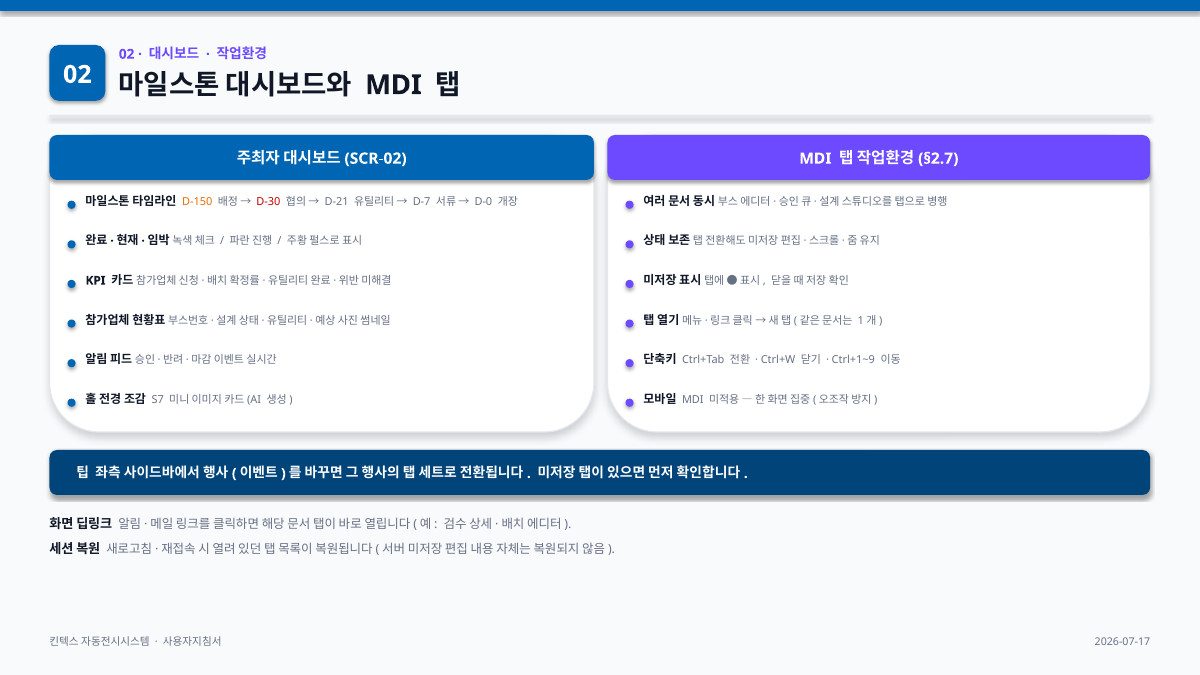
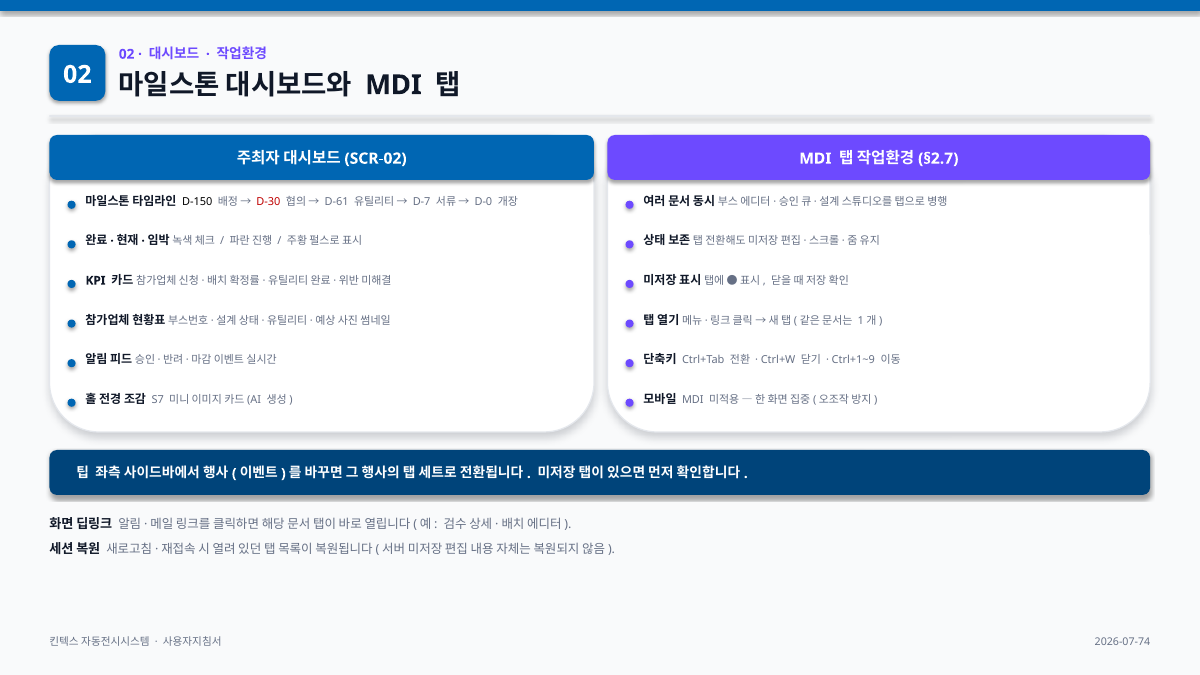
D-150 colour: orange -> black (197, 202)
D-21: D-21 -> D-61 (337, 202)
2026-07-17: 2026-07-17 -> 2026-07-74 (1122, 642)
